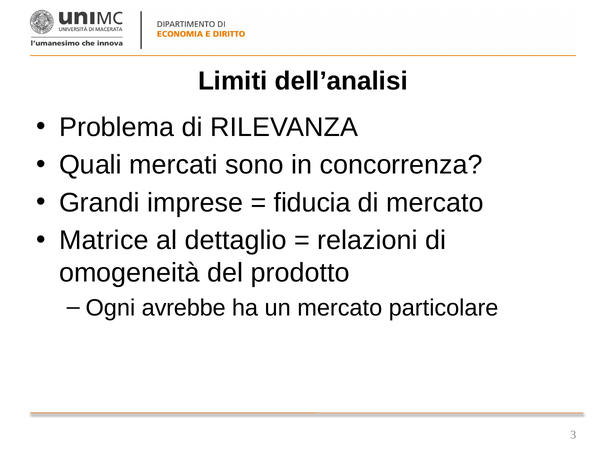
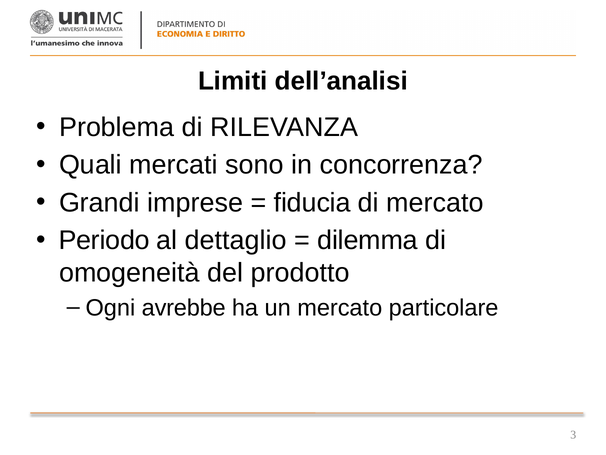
Matrice: Matrice -> Periodo (104, 240)
relazioni: relazioni -> dilemma (368, 240)
